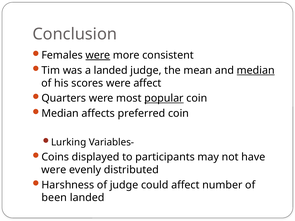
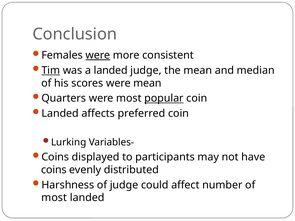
Tim underline: none -> present (51, 70)
median underline: present -> none (256, 70)
were affect: affect -> mean (147, 83)
Median: Median -> Landed (60, 114)
were: were -> coins (54, 170)
been: been -> most (54, 198)
